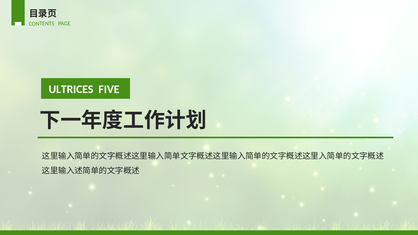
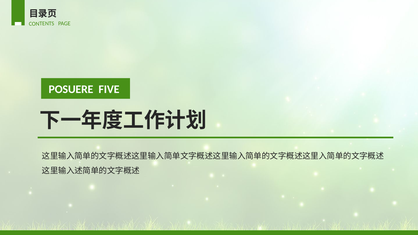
ULTRICES: ULTRICES -> POSUERE (71, 90)
